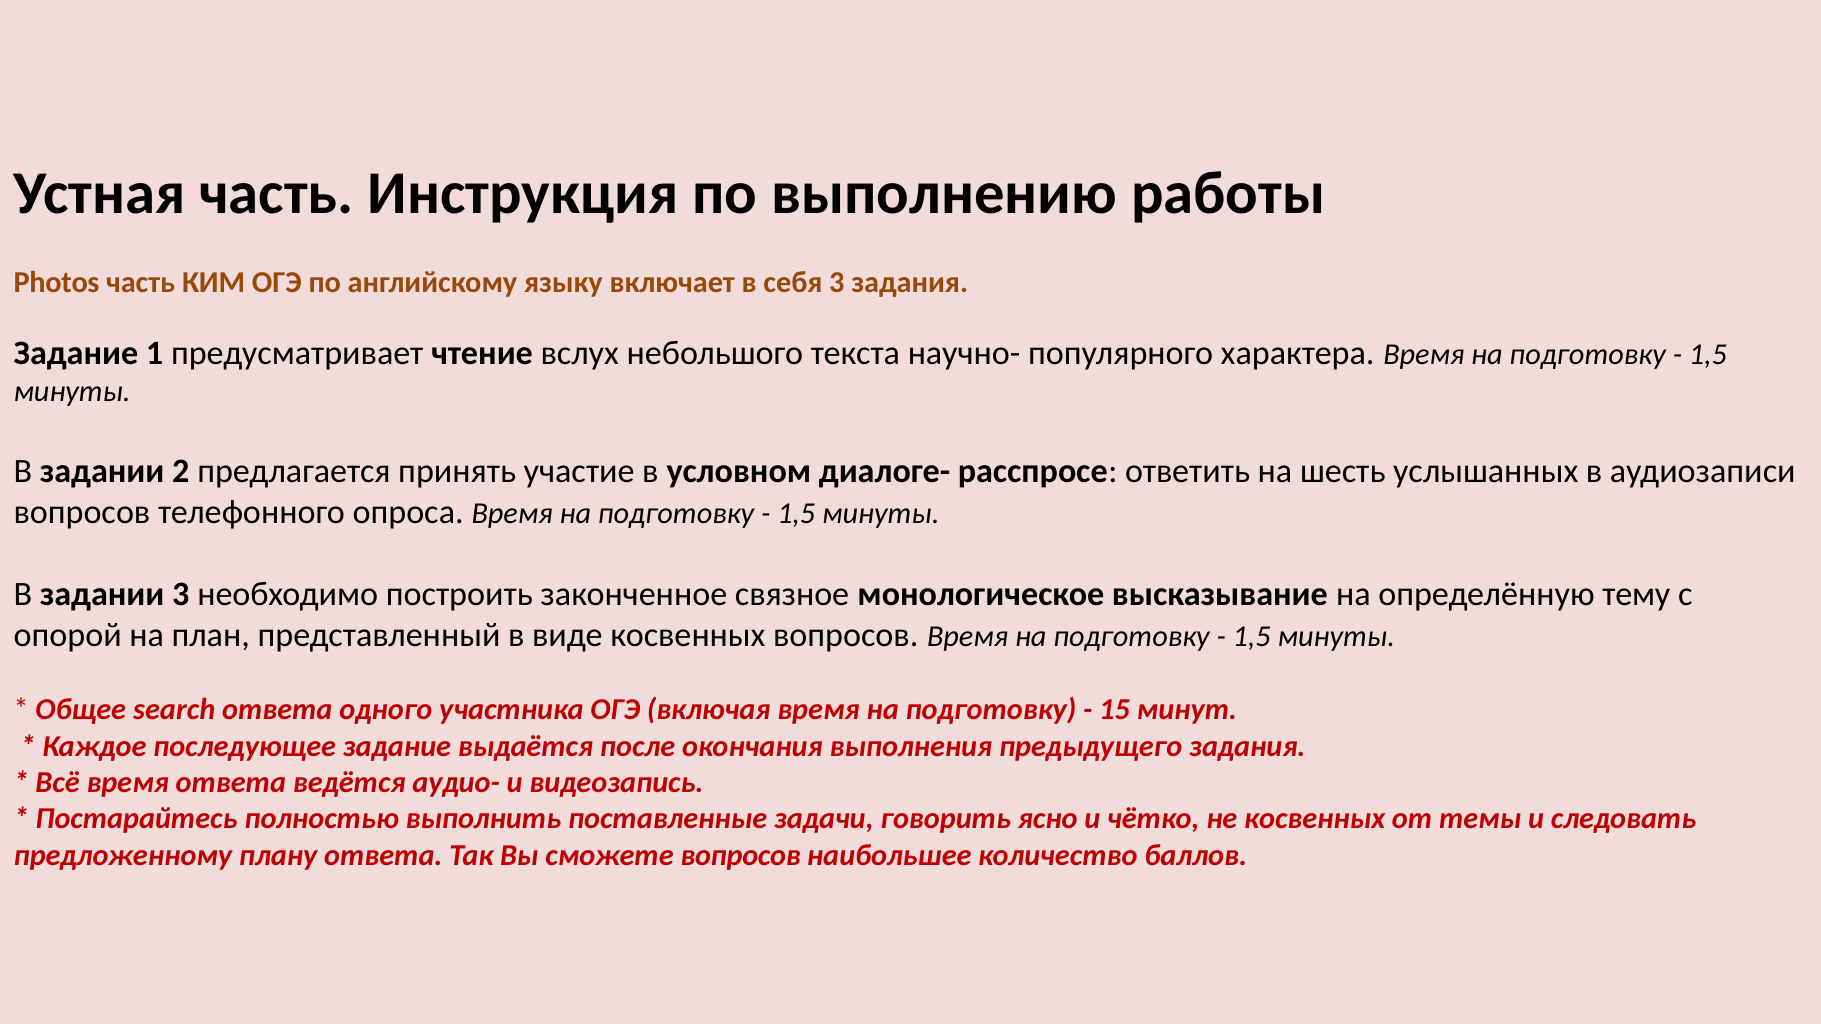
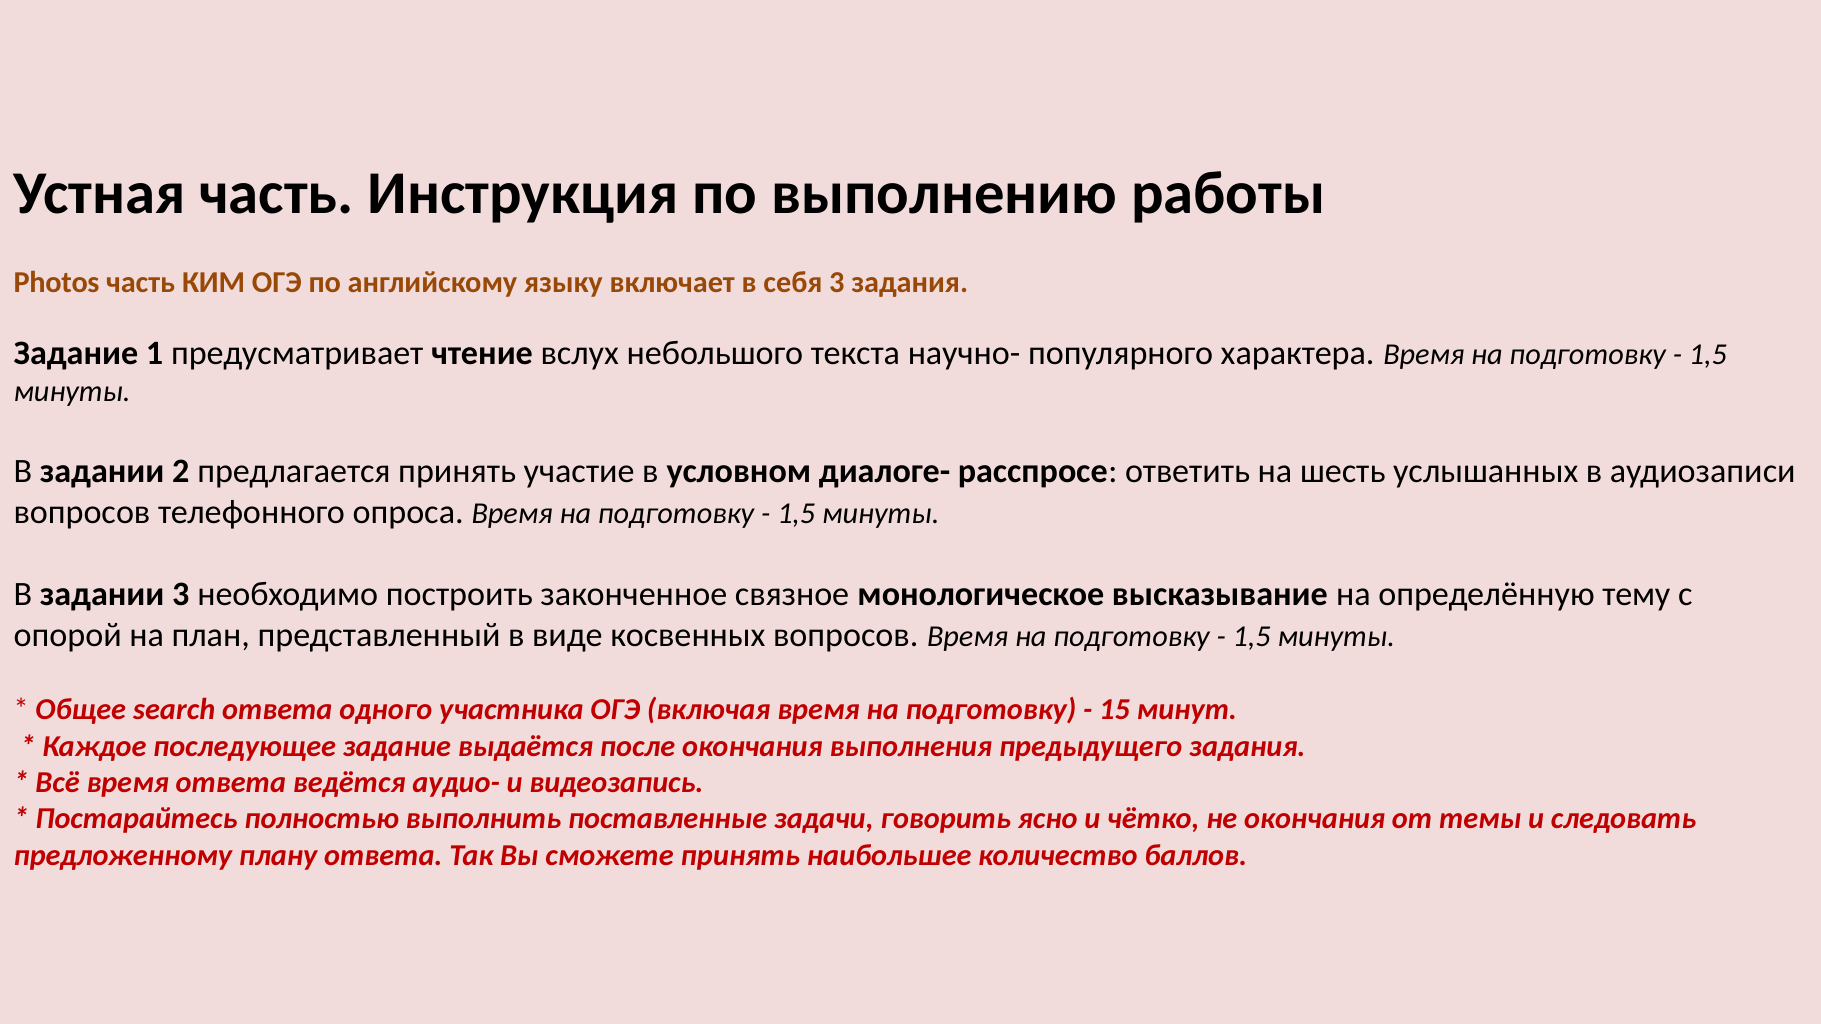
не косвенных: косвенных -> окончания (1315, 819)
сможете вопросов: вопросов -> принять (740, 856)
